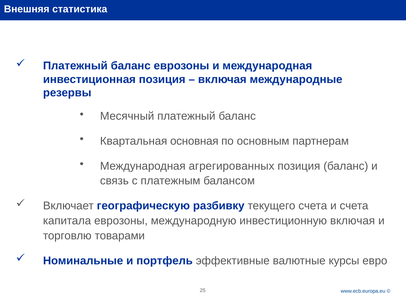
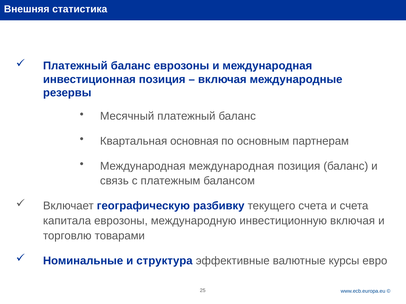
Международная агрегированных: агрегированных -> международная (232, 166)
портфель: портфель -> структура (164, 261)
